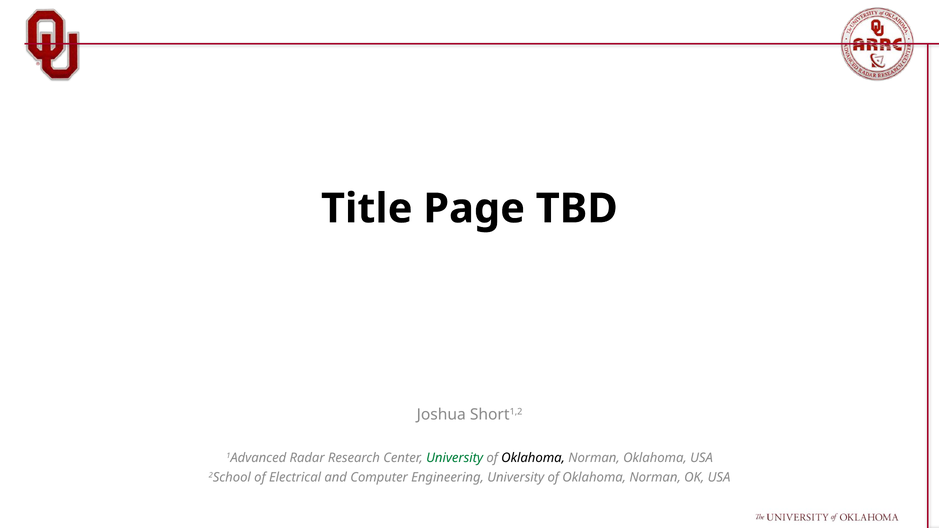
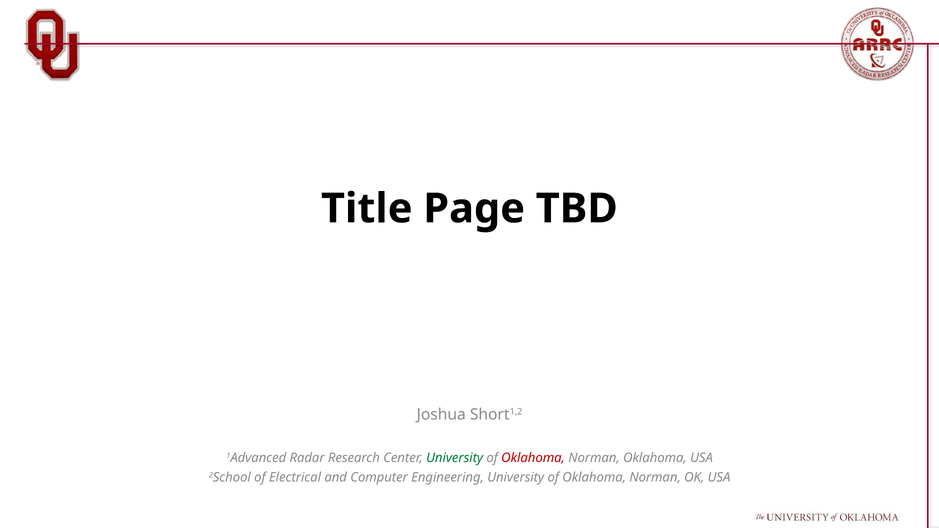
Oklahoma colour: black -> red (533, 458)
